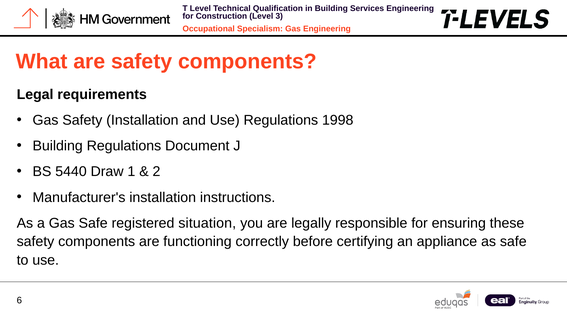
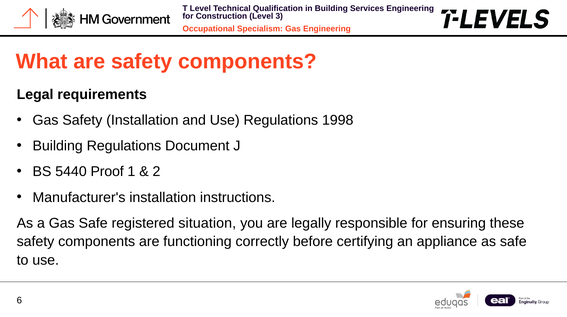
Draw: Draw -> Proof (107, 172)
